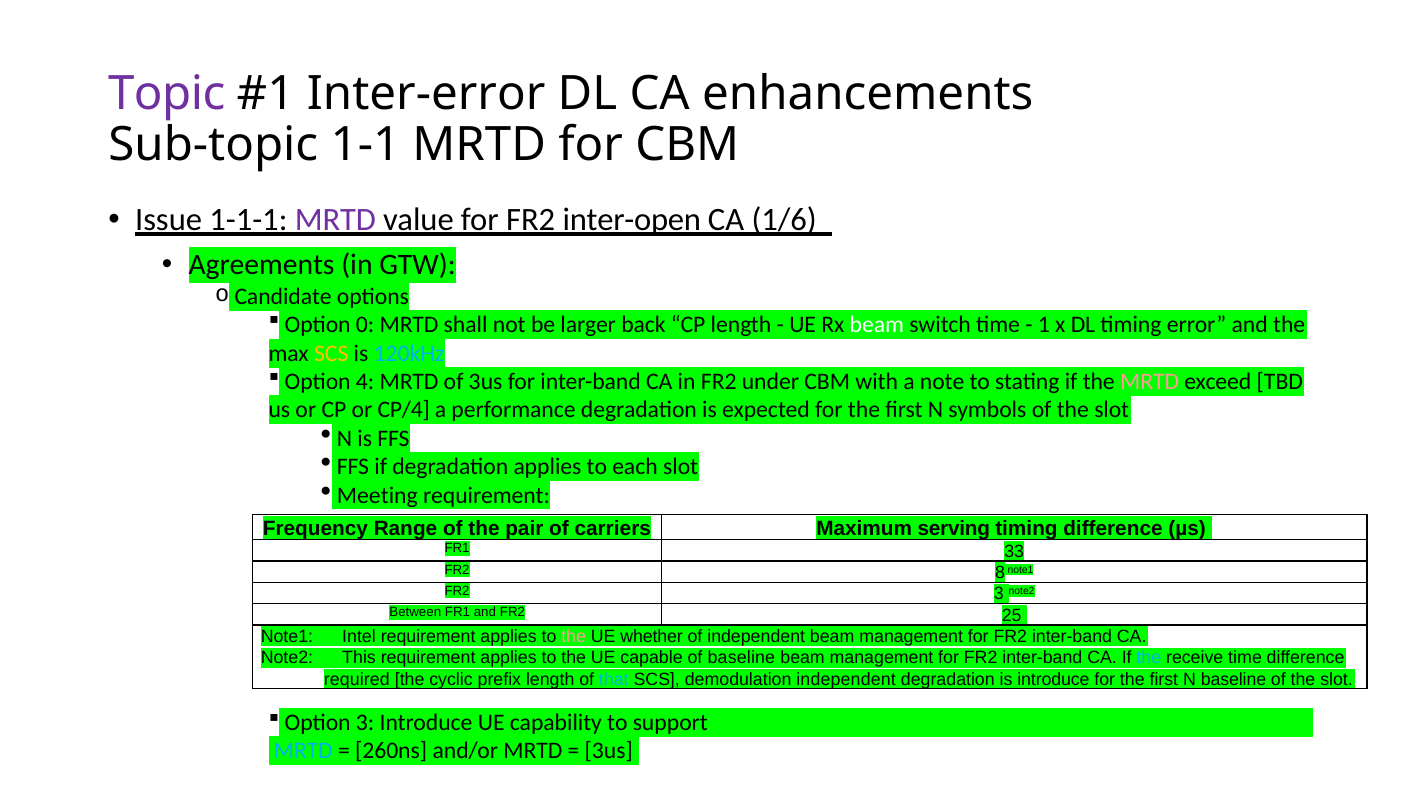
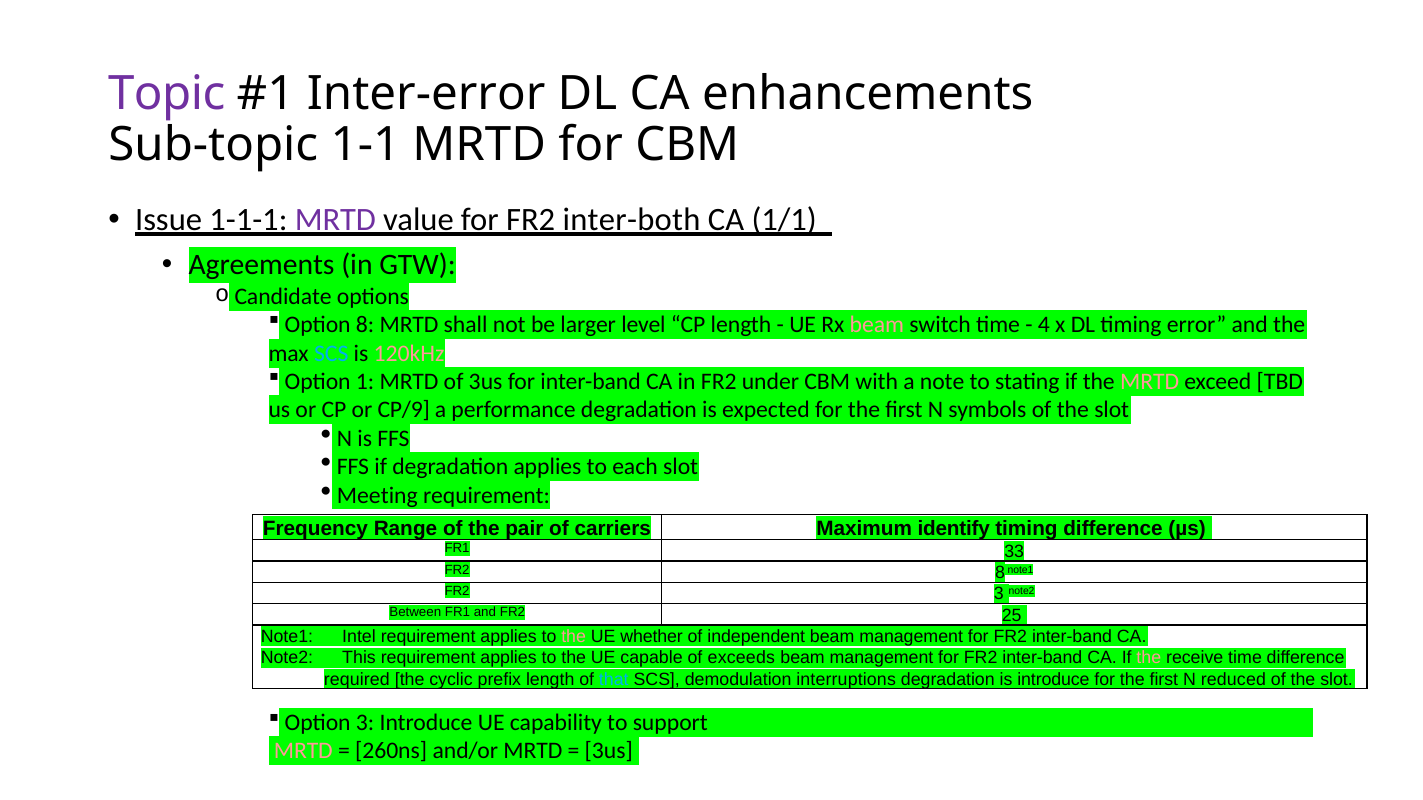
inter-open: inter-open -> inter-both (632, 220)
1/6: 1/6 -> 1/1 (784, 220)
Option 0: 0 -> 8 (365, 325)
back: back -> level (644, 325)
beam colour: white -> pink (877, 325)
1: 1 -> 4 (1044, 325)
SCS colour: yellow -> light blue (331, 353)
120kHz colour: light blue -> pink (409, 353)
4: 4 -> 1 (365, 382)
CP/4: CP/4 -> CP/9 (404, 410)
serving: serving -> identify (954, 529)
of baseline: baseline -> exceeds (741, 658)
the colour: light blue -> pink (1149, 658)
demodulation independent: independent -> interruptions (846, 680)
N baseline: baseline -> reduced (1233, 680)
MRTD colour: light blue -> pink (303, 751)
